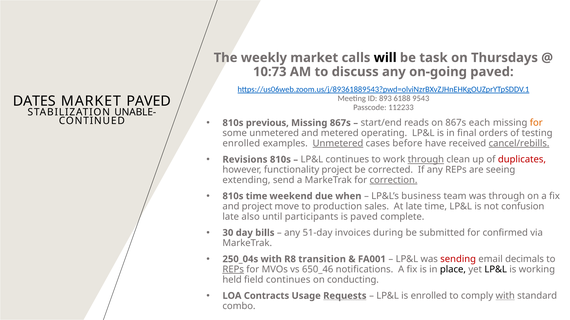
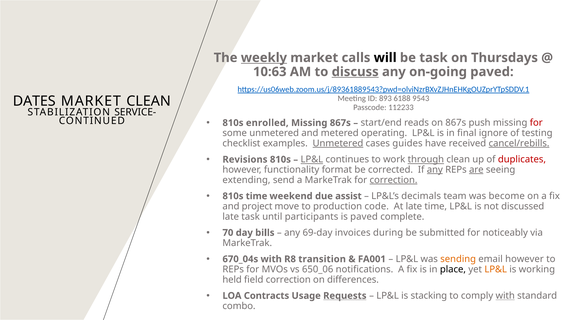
weekly underline: none -> present (264, 58)
10:73: 10:73 -> 10:63 (270, 72)
discuss underline: none -> present (355, 72)
MARKET PAVED: PAVED -> CLEAN (149, 101)
UNABLE-: UNABLE- -> SERVICE- (135, 112)
previous: previous -> enrolled (267, 123)
each: each -> push (480, 123)
for colour: orange -> red (536, 123)
orders: orders -> ignore (493, 133)
enrolled: enrolled -> checklist (241, 144)
before: before -> guides (407, 144)
LP&L underline: none -> present (312, 160)
functionality project: project -> format (337, 170)
any underline: none -> present (435, 170)
are underline: none -> present (476, 170)
when: when -> assist (348, 196)
business: business -> decimals (421, 196)
was through: through -> become (507, 196)
sales: sales -> code (377, 207)
confusion: confusion -> discussed (523, 207)
late also: also -> task (251, 217)
30: 30 -> 70 (228, 233)
51-day: 51-day -> 69-day (318, 233)
confirmed: confirmed -> noticeably (505, 233)
250_04s: 250_04s -> 670_04s (240, 260)
sending colour: red -> orange (458, 260)
email decimals: decimals -> however (524, 260)
REPs underline: present -> none (233, 270)
650_46: 650_46 -> 650_06 (318, 270)
LP&L colour: black -> orange (496, 270)
field continues: continues -> correction (288, 280)
conducting: conducting -> differences (353, 280)
is enrolled: enrolled -> stacking (429, 296)
